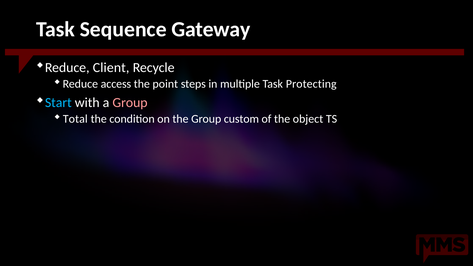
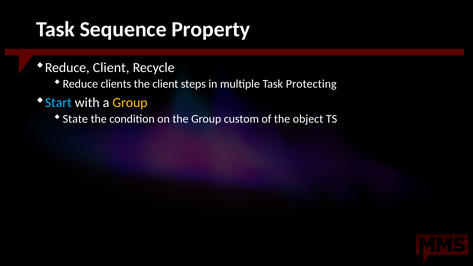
Gateway: Gateway -> Property (211, 29)
access: access -> clients (116, 84)
the point: point -> client (165, 84)
Group colour: pink -> yellow (130, 103)
Total: Total -> State (75, 119)
